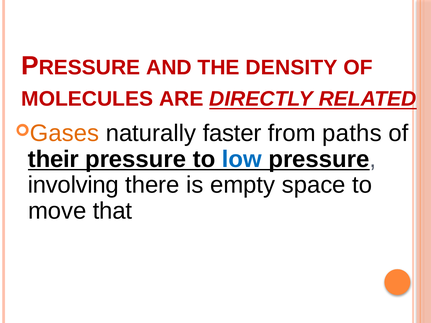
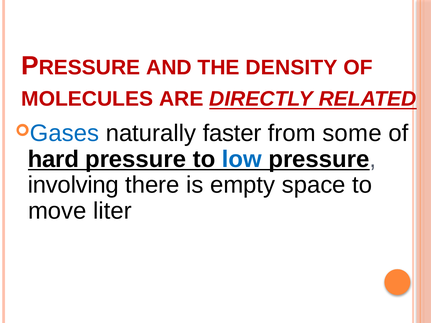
Gases colour: orange -> blue (65, 133)
paths: paths -> some (352, 133)
their: their -> hard (53, 159)
that: that -> liter (112, 211)
